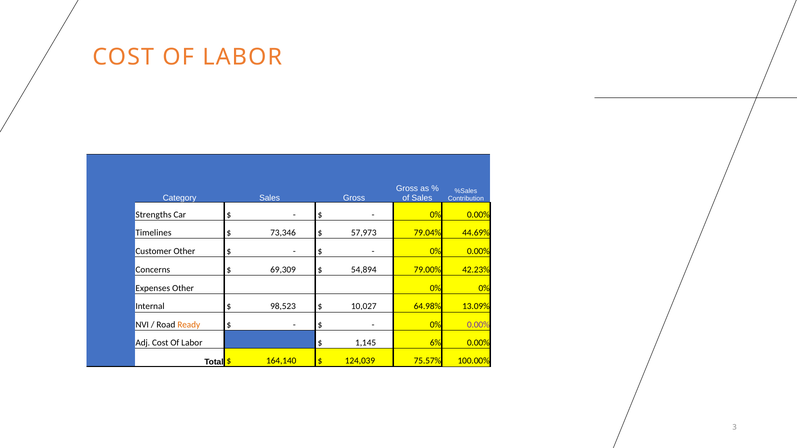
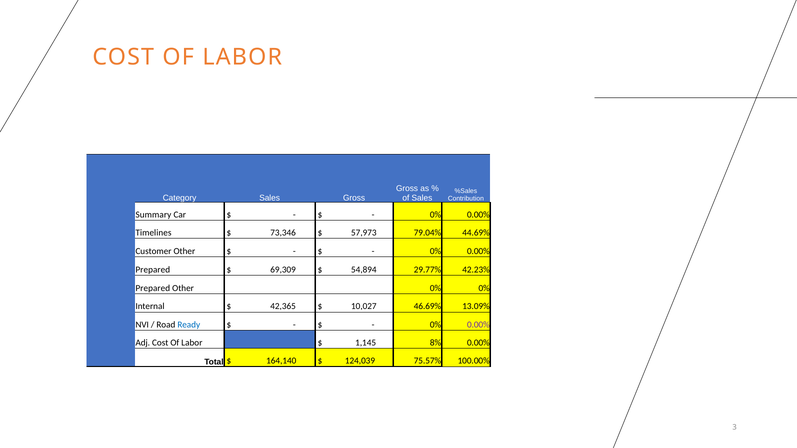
Strengths: Strengths -> Summary (153, 215)
Concerns: Concerns -> Prepared (153, 270)
79.00%: 79.00% -> 29.77% (427, 270)
Expenses: Expenses -> Prepared (153, 288)
98,523: 98,523 -> 42,365 (283, 307)
64.98%: 64.98% -> 46.69% (427, 307)
Ready colour: orange -> blue (189, 325)
6%: 6% -> 8% (436, 343)
